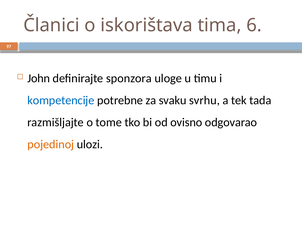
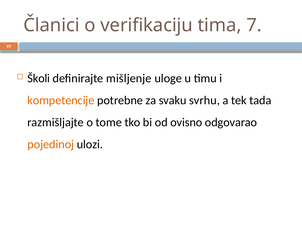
iskorištava: iskorištava -> verifikaciju (147, 25)
6: 6 -> 7 (254, 25)
John: John -> Školi (39, 78)
sponzora: sponzora -> mišljenje (129, 78)
kompetencije colour: blue -> orange (61, 100)
